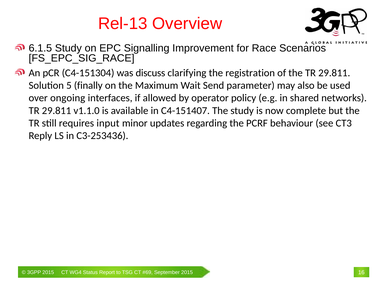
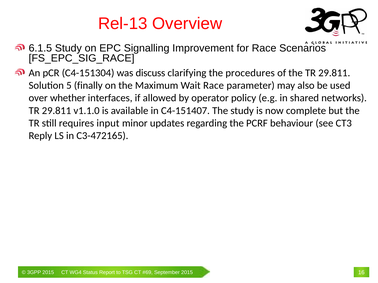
registration: registration -> procedures (250, 73)
Wait Send: Send -> Race (214, 86)
ongoing: ongoing -> whether (68, 98)
C3-253436: C3-253436 -> C3-472165 (102, 136)
